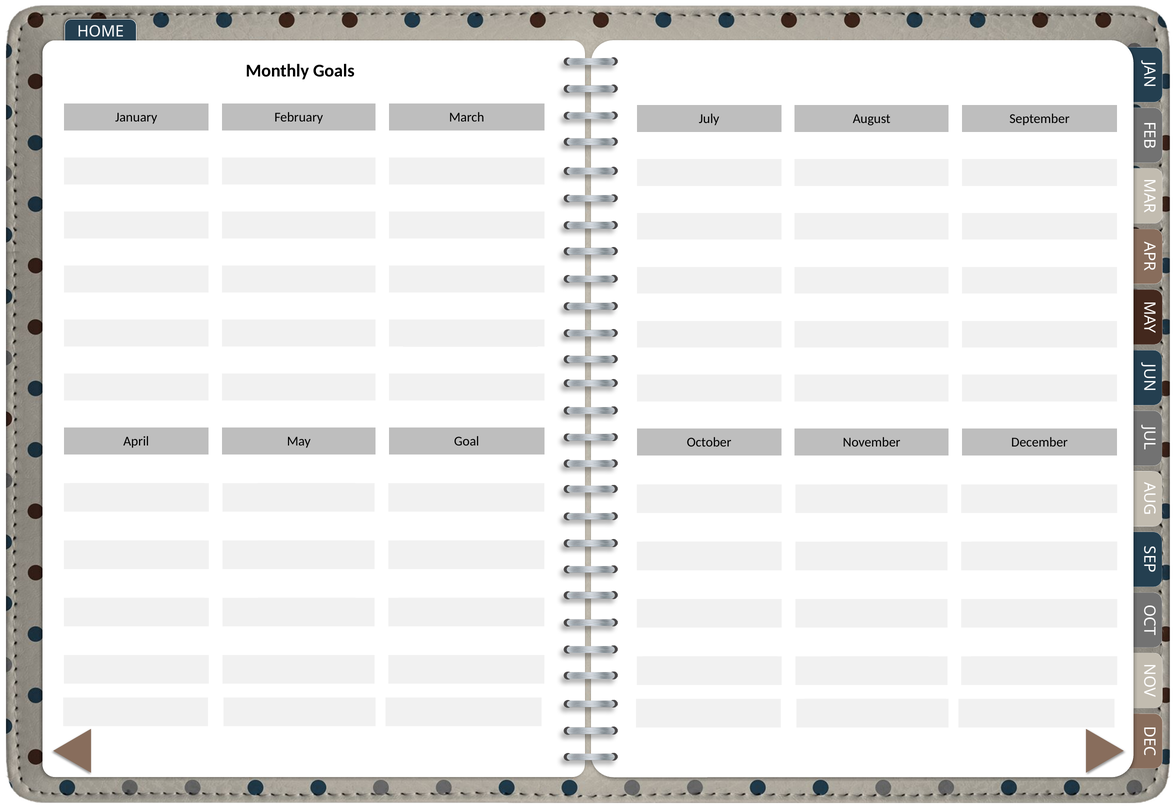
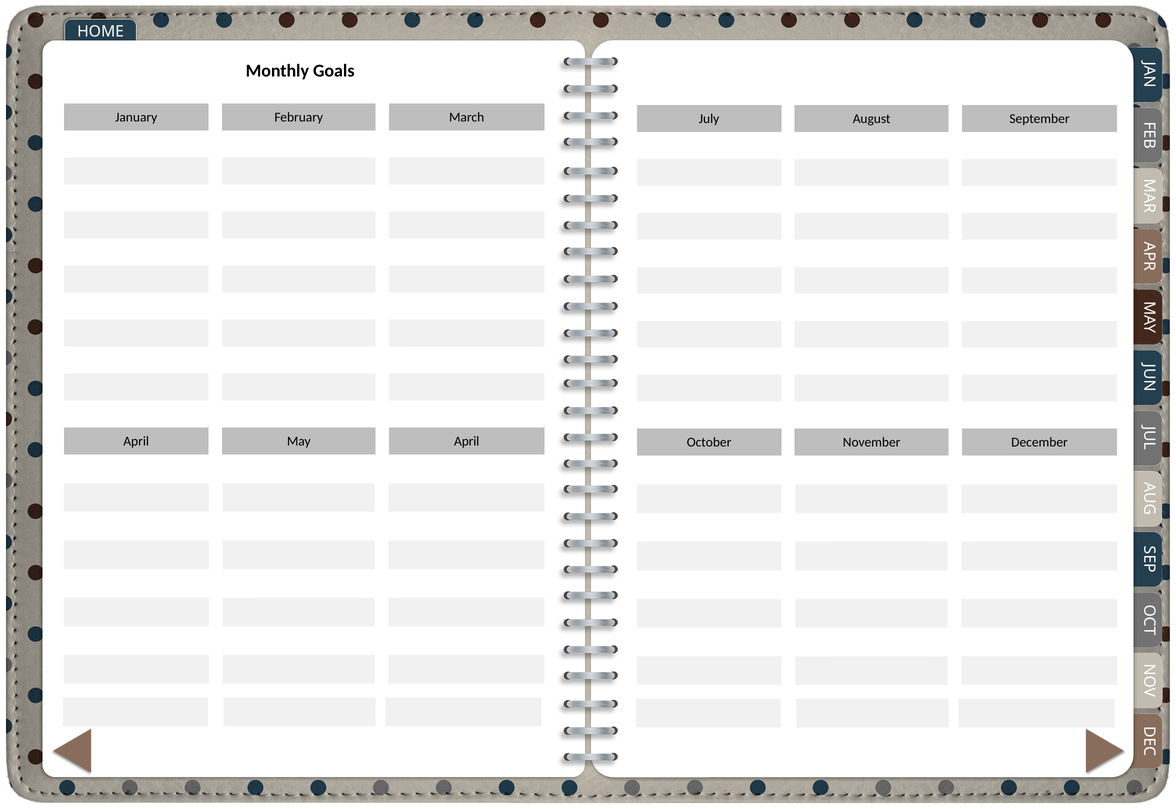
May Goal: Goal -> April (467, 441)
